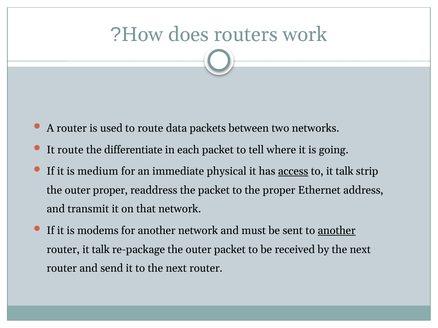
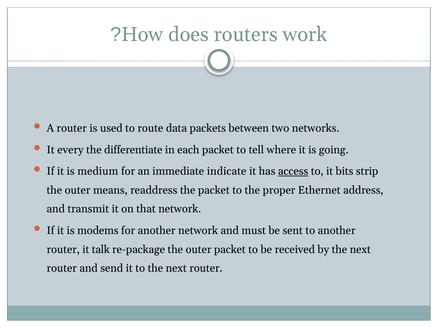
It route: route -> every (70, 150)
physical: physical -> indicate (227, 172)
to it talk: talk -> bits (345, 172)
outer proper: proper -> means (110, 190)
another underline: present -> none (337, 231)
